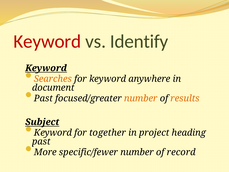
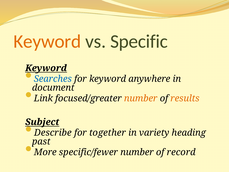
Keyword colour: red -> orange (47, 41)
Identify: Identify -> Specific (139, 41)
Searches colour: orange -> blue (53, 79)
Past: Past -> Link (43, 98)
Keyword: Keyword -> Describe (53, 133)
project: project -> variety (154, 133)
